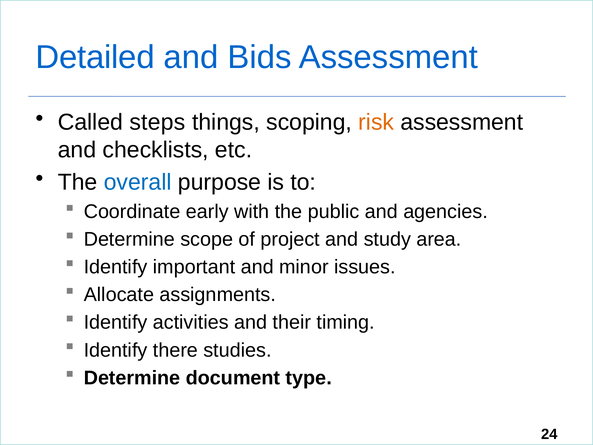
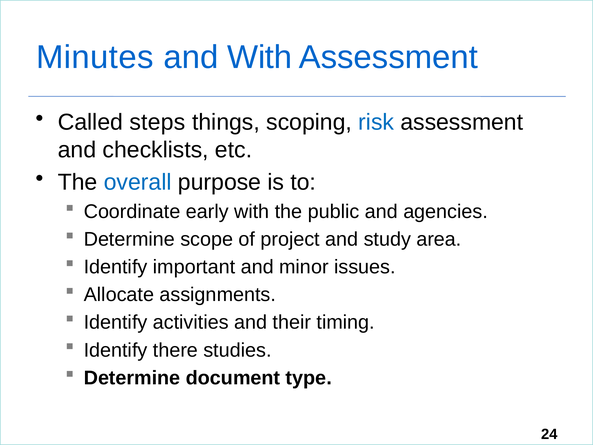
Detailed: Detailed -> Minutes (95, 57)
and Bids: Bids -> With (260, 57)
risk colour: orange -> blue (376, 122)
